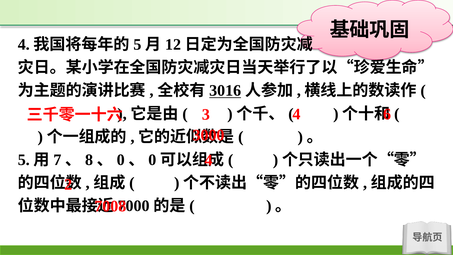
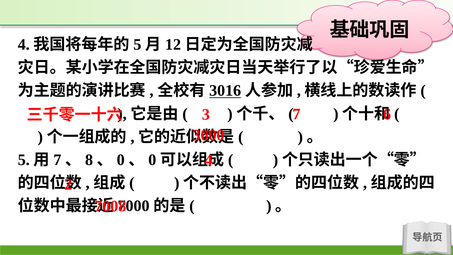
3 4: 4 -> 7 (296, 114)
